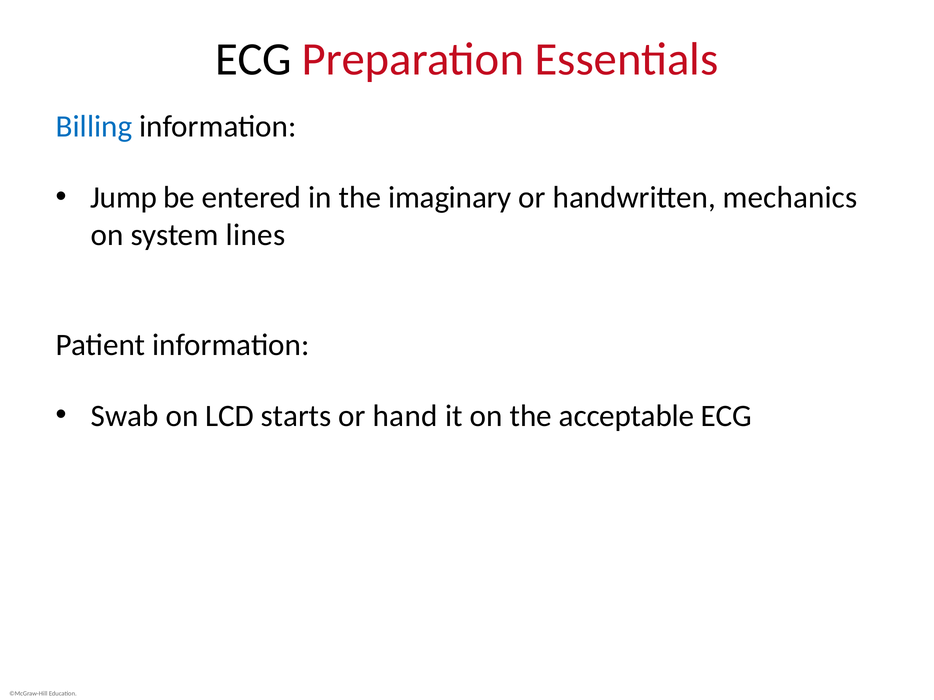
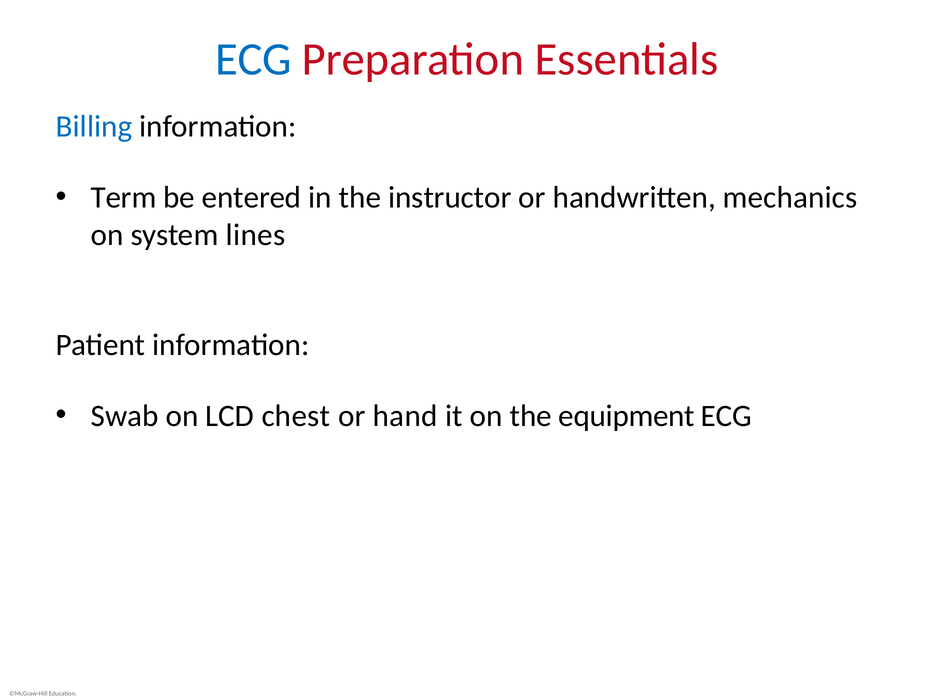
ECG colour: black -> blue (253, 59)
Jump: Jump -> Term (124, 198)
imaginary: imaginary -> instructor (450, 198)
starts: starts -> chest (296, 416)
acceptable: acceptable -> equipment (627, 416)
